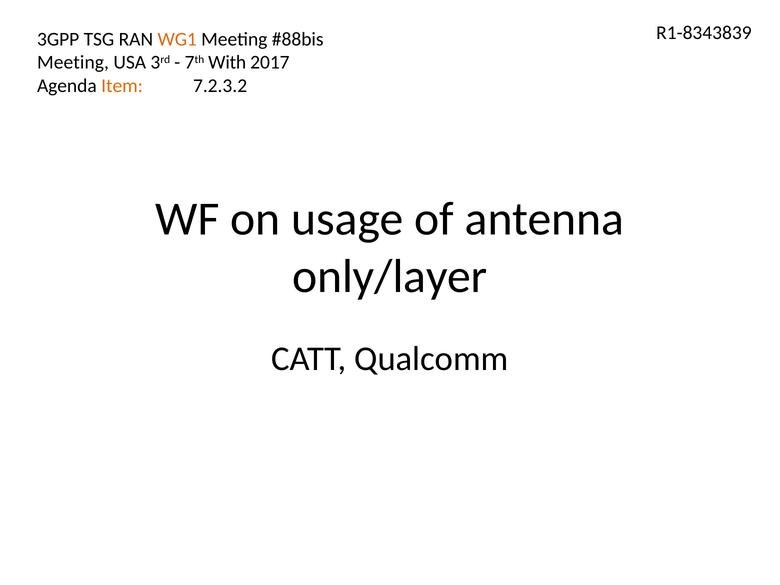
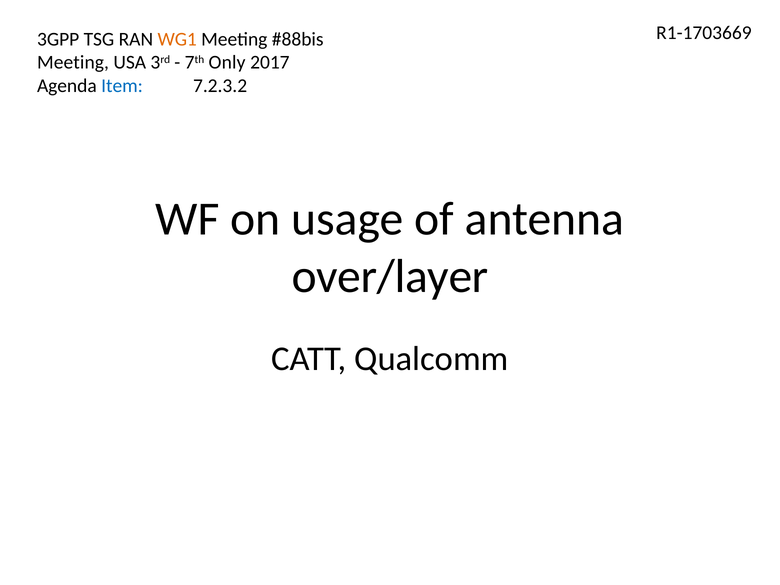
R1-8343839: R1-8343839 -> R1-1703669 (704, 33)
With: With -> Only (227, 63)
Item colour: orange -> blue (122, 86)
only/layer: only/layer -> over/layer (390, 276)
